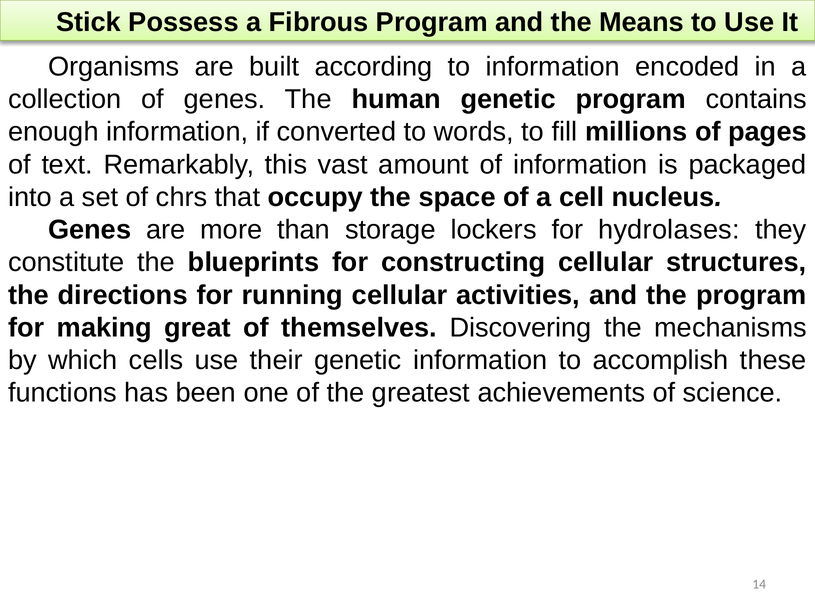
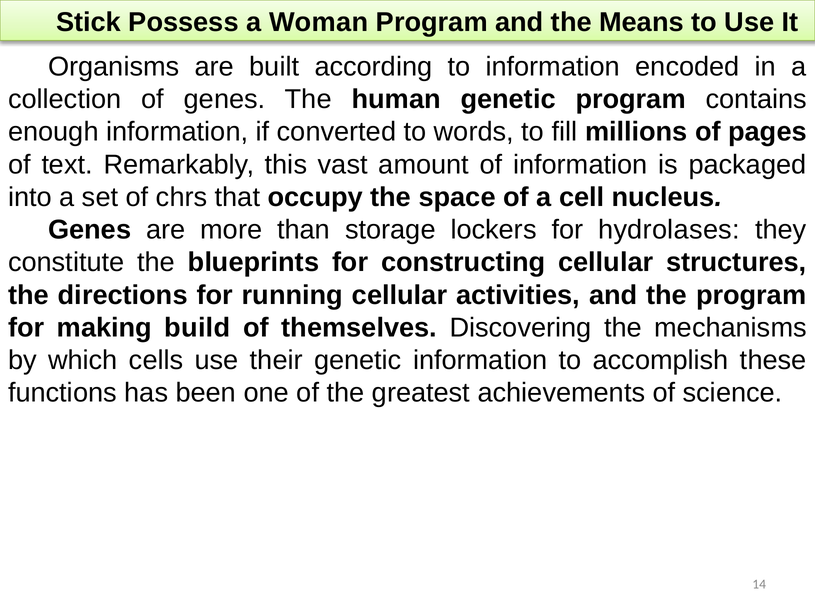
Fibrous: Fibrous -> Woman (319, 22)
great: great -> build (197, 327)
